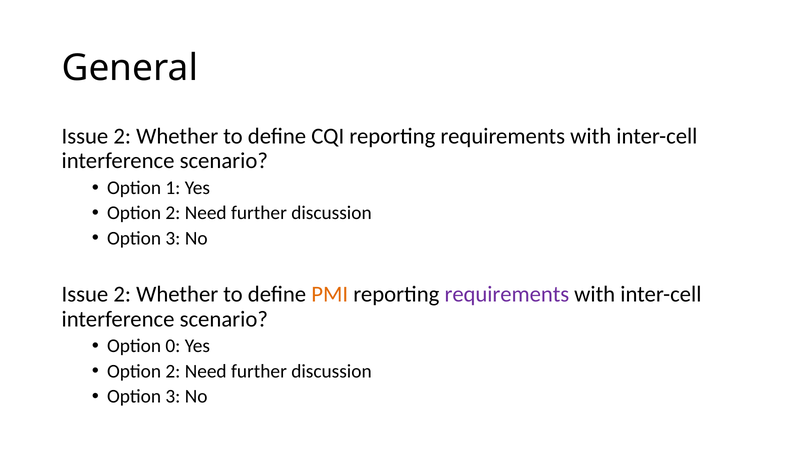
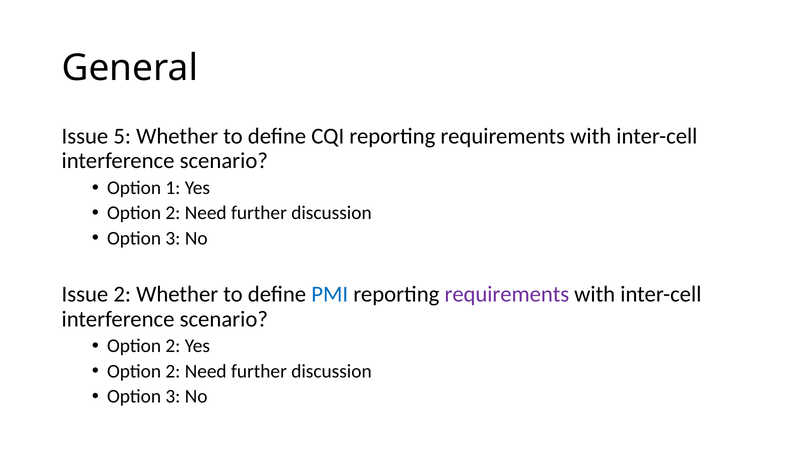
2: 2 -> 5 (122, 136)
PMI colour: orange -> blue (330, 294)
0: 0 -> 2 (173, 346)
